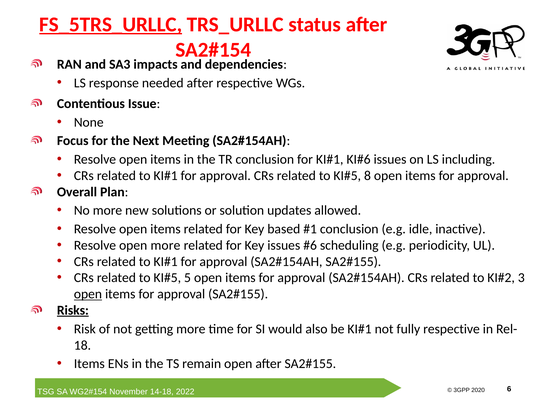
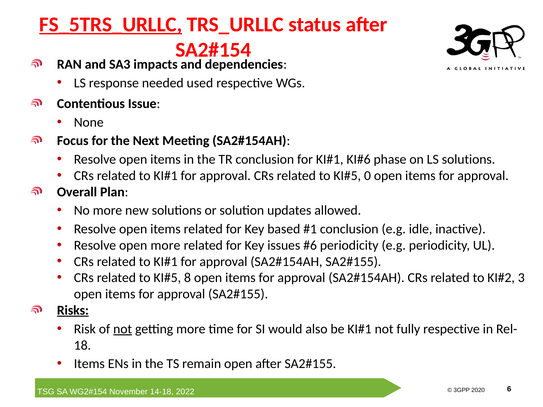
needed after: after -> used (200, 83)
issues: issues -> phase (390, 159)
LS including: including -> solutions (469, 159)
8: 8 -> 0 (367, 176)
scheduling: scheduling -> periodicity (349, 245)
5: 5 -> 8 (188, 278)
open underline: present -> none (88, 294)
not underline: none -> present (123, 329)
